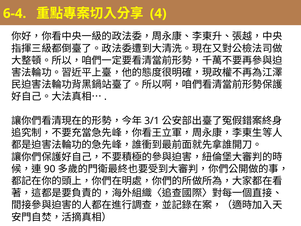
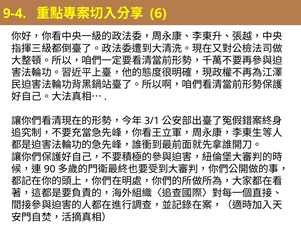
6-4: 6-4 -> 9-4 (15, 13)
4: 4 -> 6 (158, 13)
